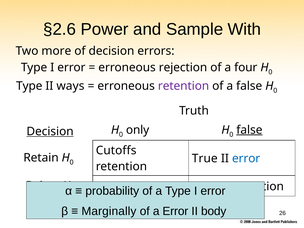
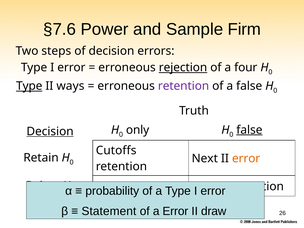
§2.6: §2.6 -> §7.6 (60, 29)
With: With -> Firm (244, 29)
more: more -> steps (56, 51)
rejection underline: none -> present (183, 68)
Type underline: none -> present (29, 86)
True: True -> Next (205, 159)
error colour: blue -> orange (246, 159)
Marginally: Marginally -> Statement (109, 211)
body: body -> draw (214, 211)
